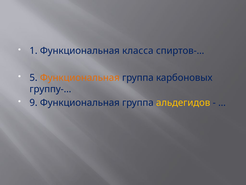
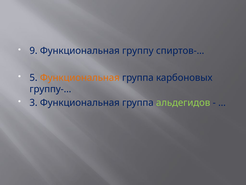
1: 1 -> 9 (33, 51)
класса: класса -> группу (138, 51)
9: 9 -> 3 (33, 102)
альдегидов colour: yellow -> light green (183, 102)
